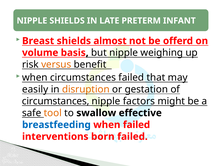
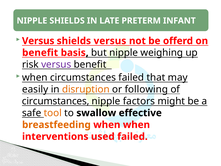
Breast: Breast -> Versus (38, 41)
shields almost: almost -> versus (110, 41)
volume: volume -> benefit (40, 53)
versus colour: orange -> purple (56, 64)
gestation: gestation -> following (146, 89)
breastfeeding colour: blue -> orange (56, 125)
when failed: failed -> when (136, 125)
born: born -> used (103, 136)
